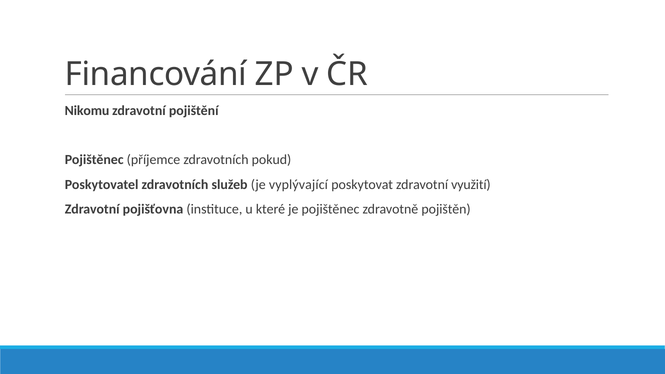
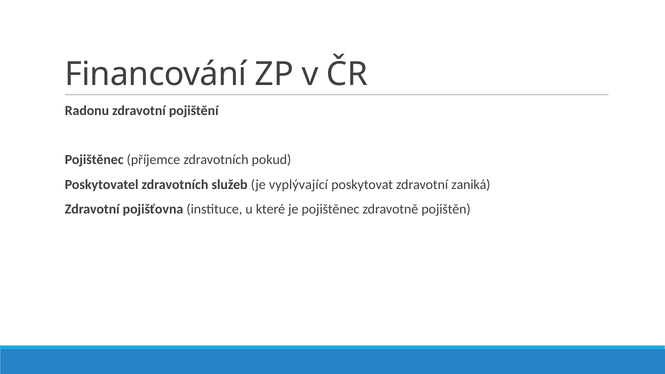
Nikomu: Nikomu -> Radonu (87, 111)
využití: využití -> zaniká (471, 185)
